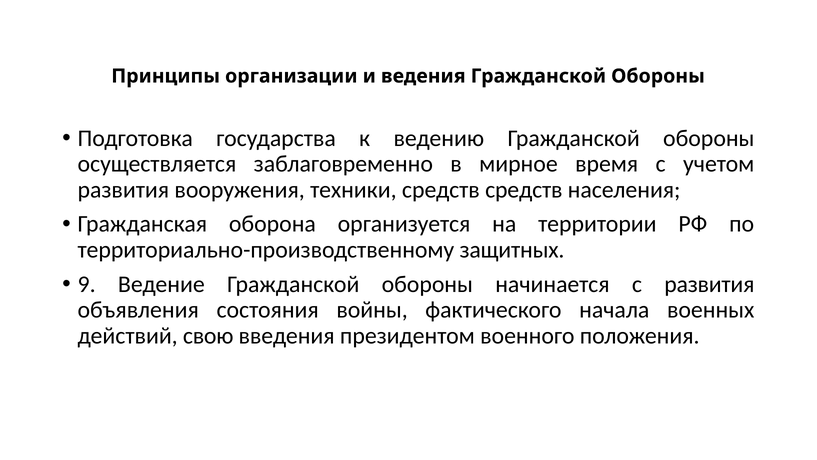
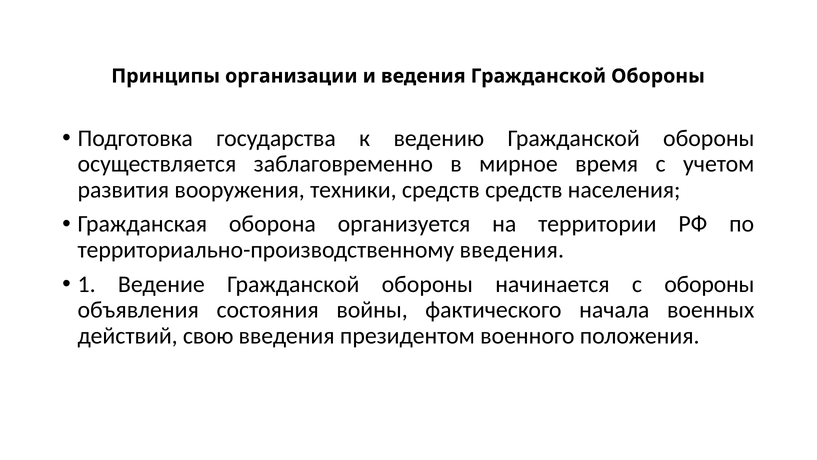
территориально-производственному защитных: защитных -> введения (512, 250)
9: 9 -> 1 (87, 284)
с развития: развития -> обороны (709, 284)
